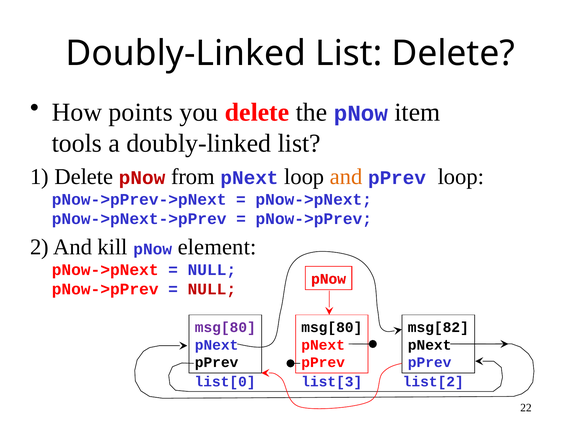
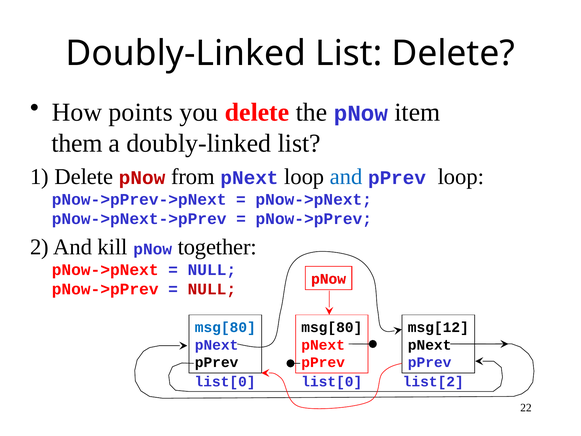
tools: tools -> them (77, 143)
and colour: orange -> blue (346, 177)
element: element -> together (217, 247)
msg[80 colour: purple -> blue (225, 327)
msg[82: msg[82 -> msg[12 (438, 327)
list[0 list[3: list[3 -> list[0 (332, 381)
